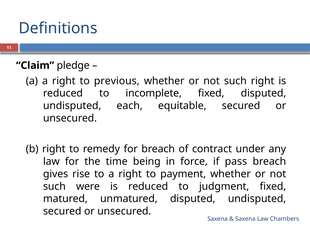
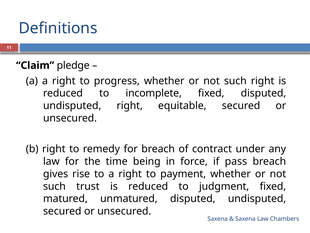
previous: previous -> progress (117, 81)
undisputed each: each -> right (130, 106)
were: were -> trust (88, 186)
